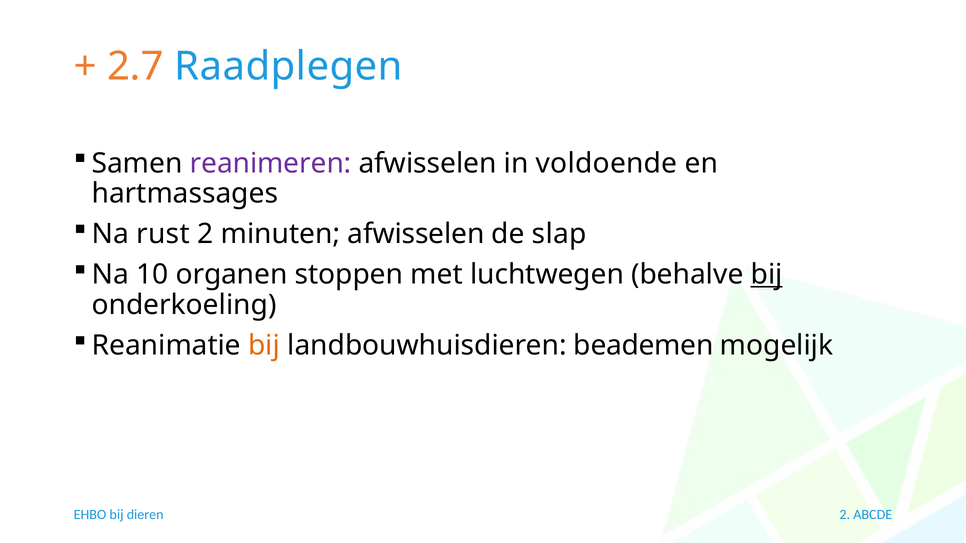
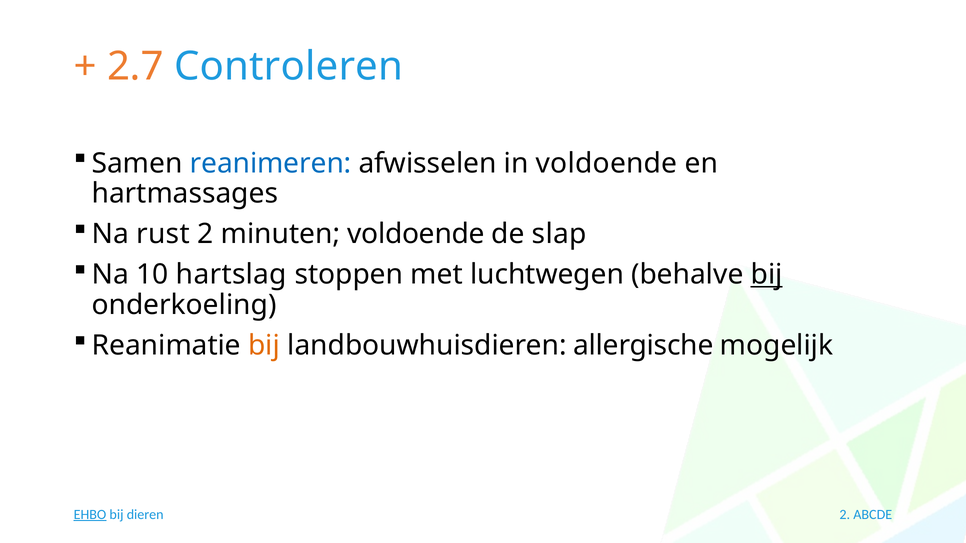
Raadplegen: Raadplegen -> Controleren (289, 67)
reanimeren colour: purple -> blue (271, 163)
minuten afwisselen: afwisselen -> voldoende (416, 234)
organen: organen -> hartslag (231, 275)
beademen: beademen -> allergische (643, 346)
EHBO underline: none -> present (90, 515)
